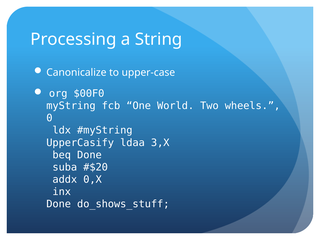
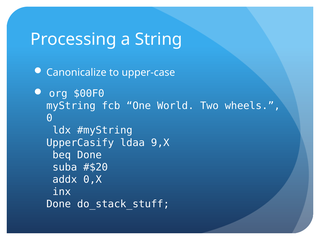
3,X: 3,X -> 9,X (160, 143)
do_shows_stuff: do_shows_stuff -> do_stack_stuff (123, 204)
